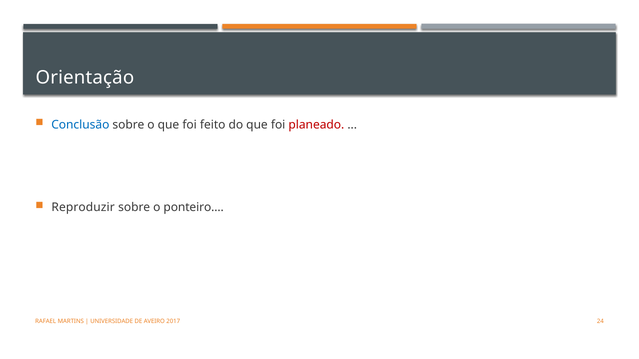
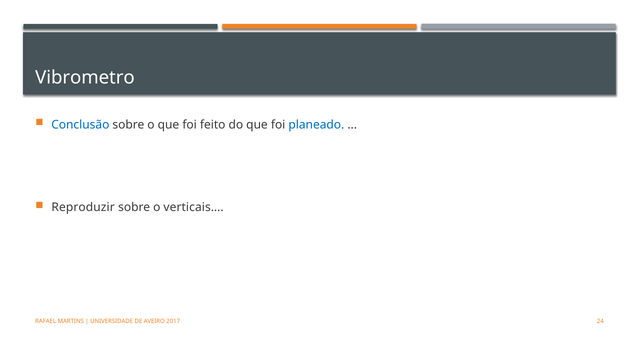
Orientação: Orientação -> Vibrometro (85, 78)
planeado colour: red -> blue (316, 125)
ponteiro…: ponteiro… -> verticais… (194, 208)
